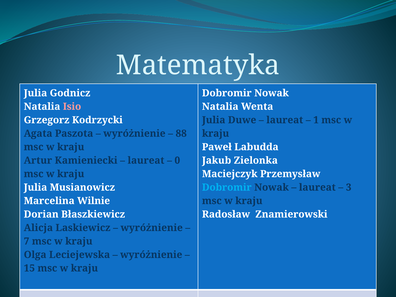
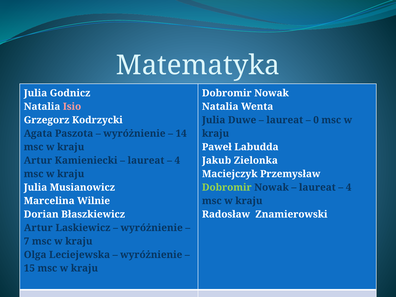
1: 1 -> 0 (316, 120)
88: 88 -> 14 (181, 133)
0: 0 -> 4 (177, 160)
Dobromir colour: light blue -> light green (227, 187)
3: 3 -> 4 (349, 187)
Alicja: Alicja -> Artur (38, 228)
